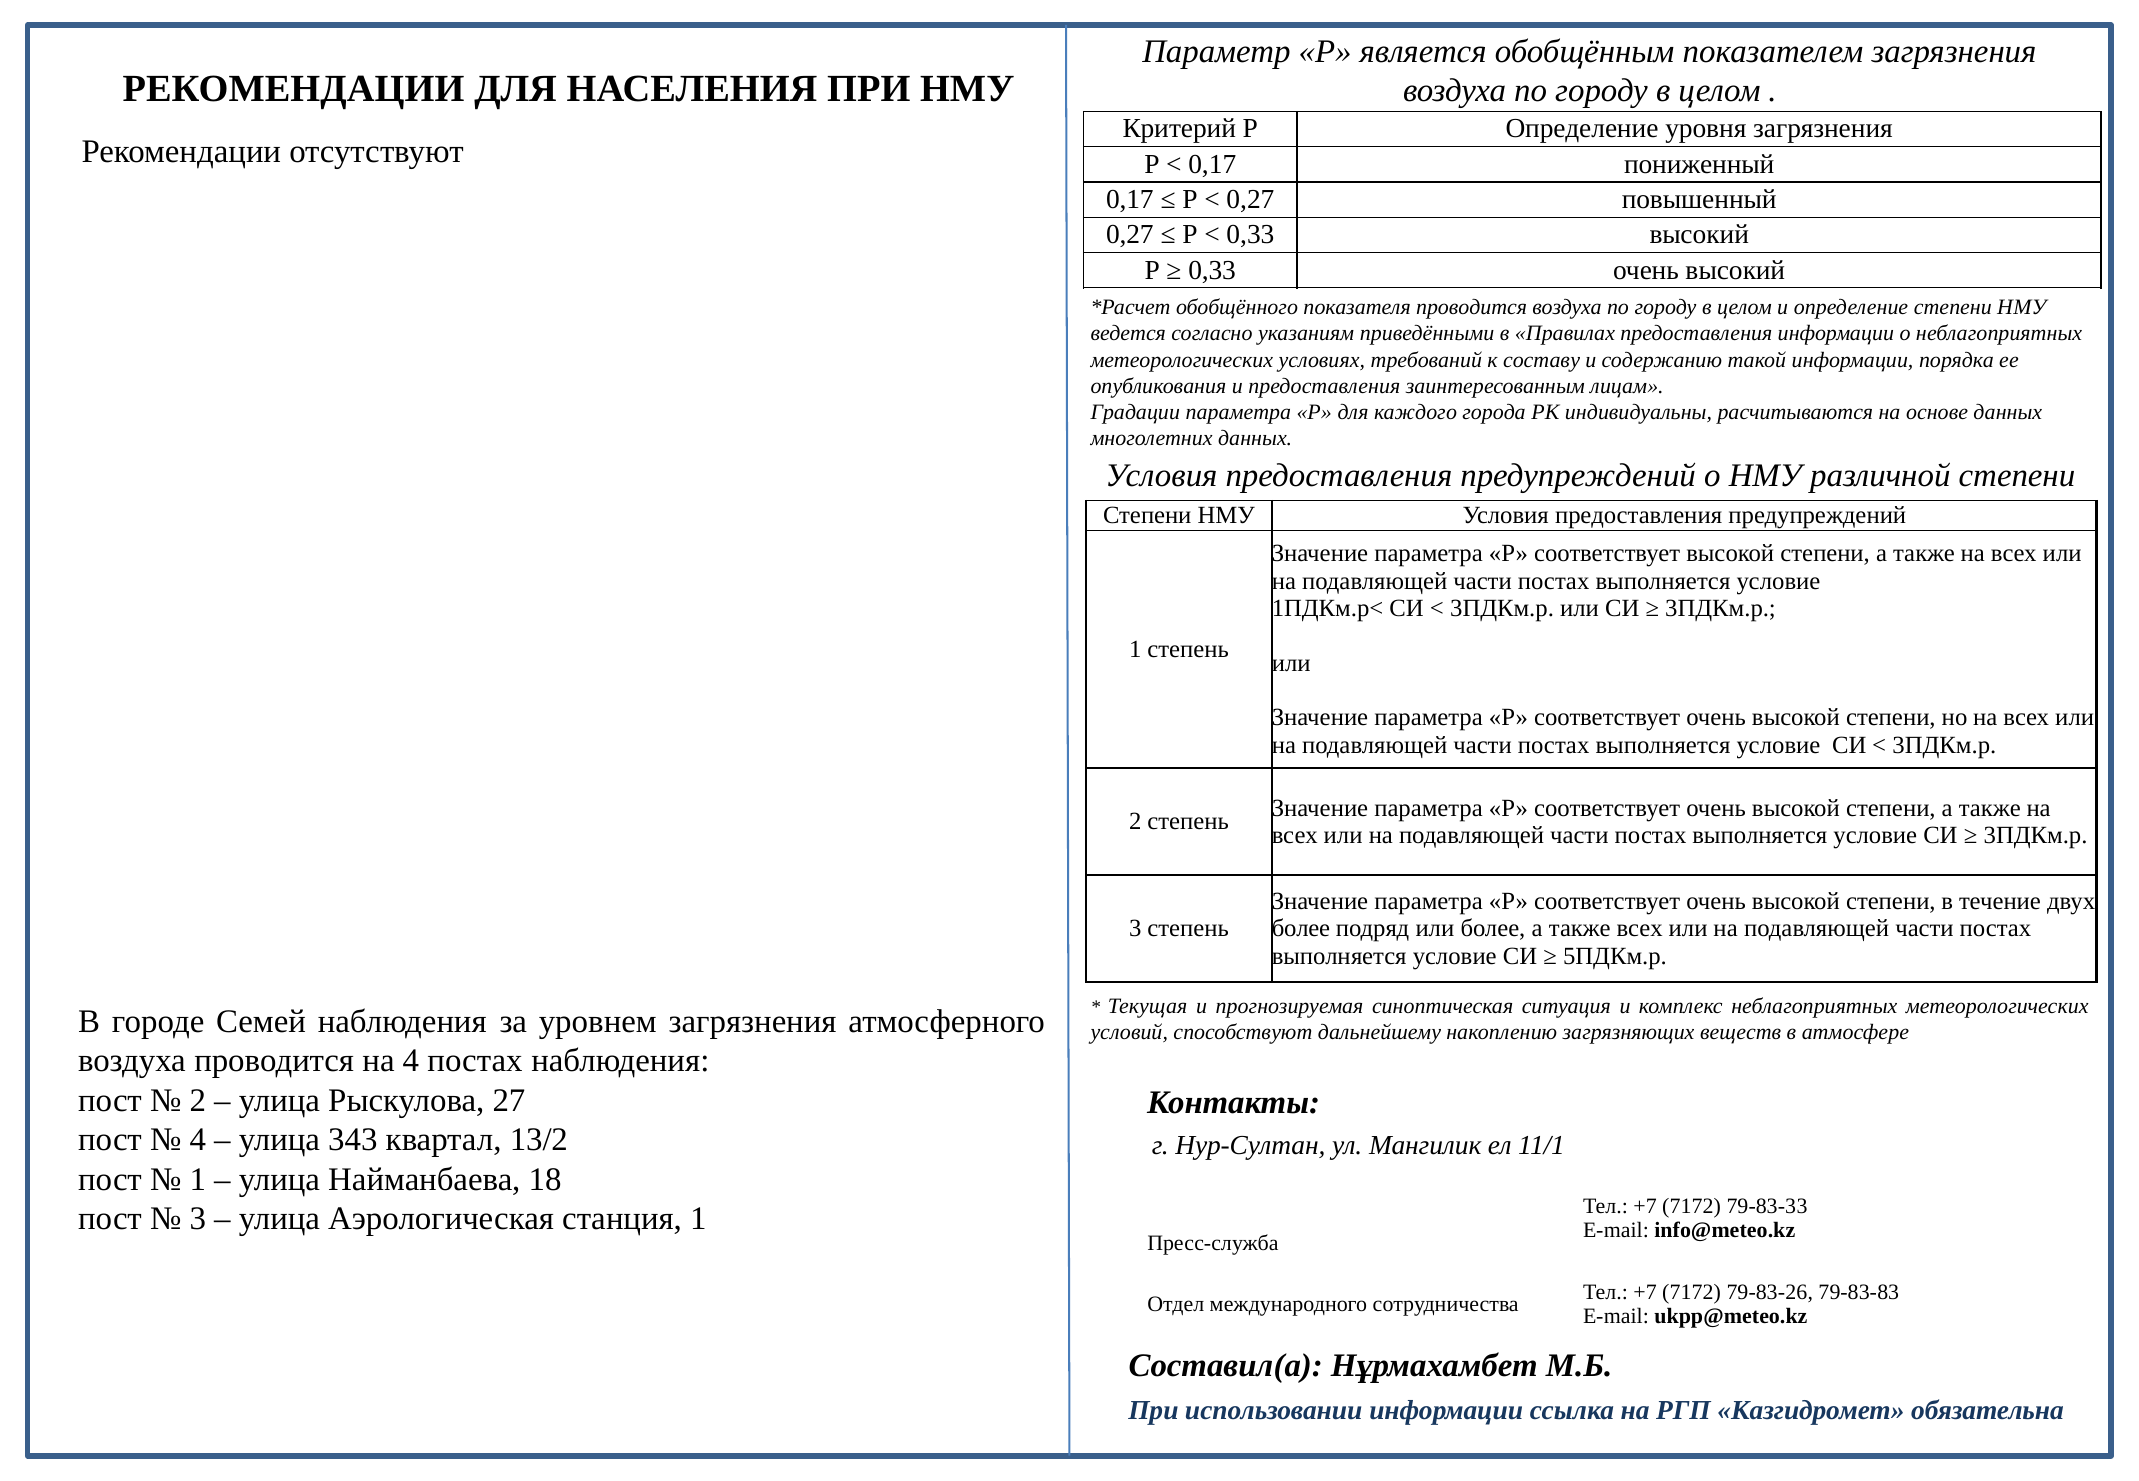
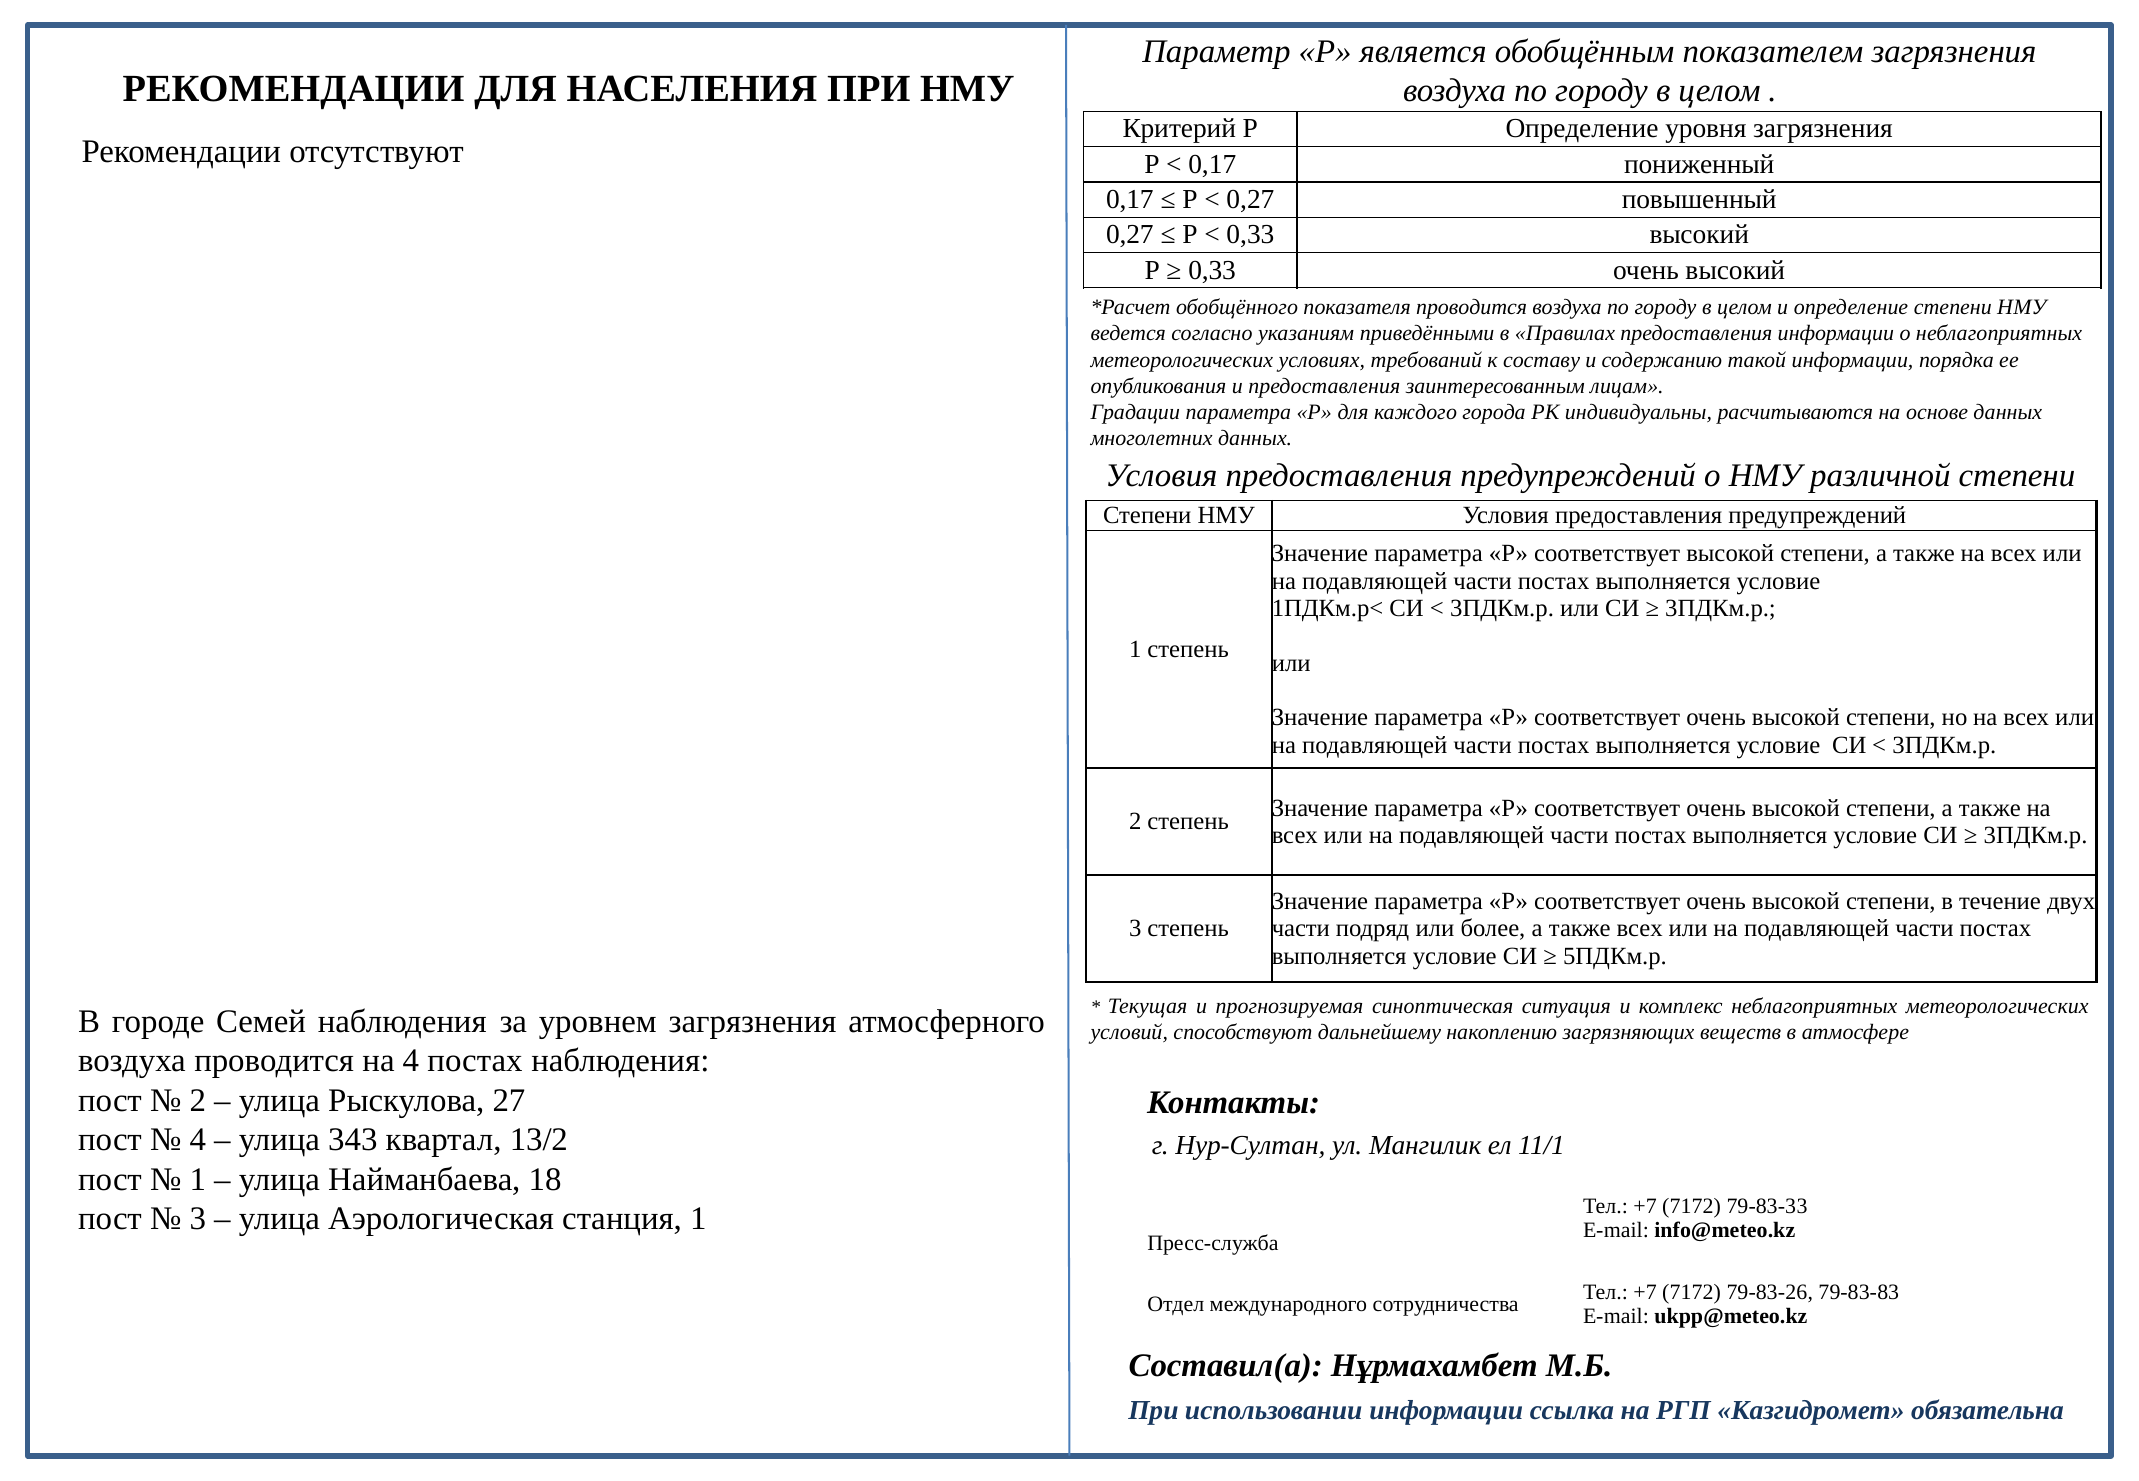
более: более -> части (1301, 929)
